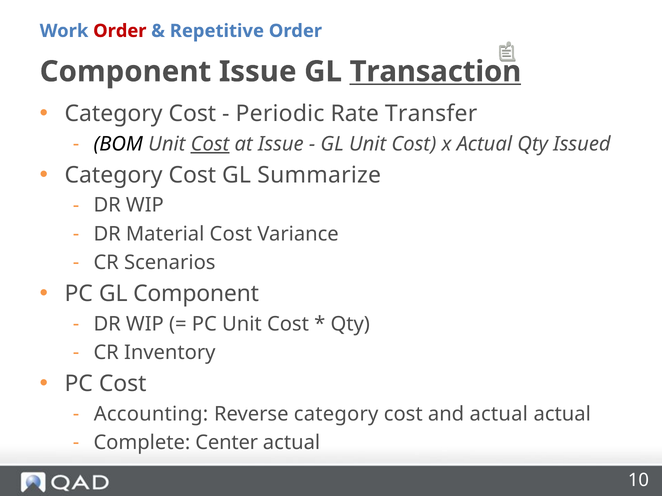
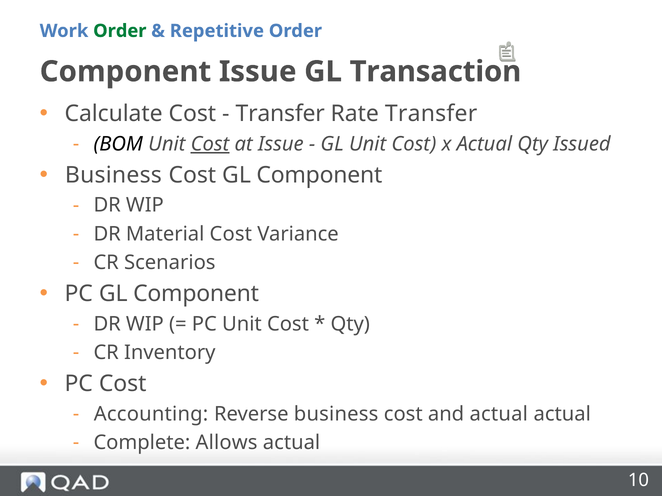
Order colour: red -> green (120, 31)
Transaction underline: present -> none (435, 72)
Category: Category -> Calculate (114, 114)
Periodic: Periodic -> Transfer (280, 114)
Category: Category -> Business (113, 175)
Cost GL Summarize: Summarize -> Component (319, 175)
Reverse category: category -> business (336, 414)
Center: Center -> Allows (227, 443)
